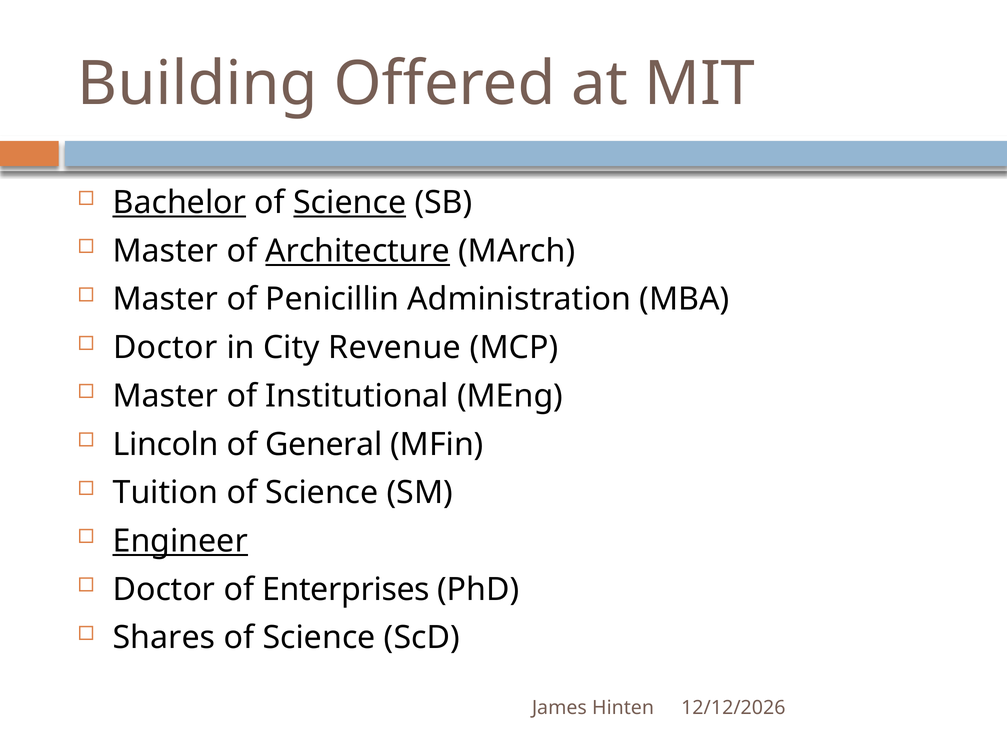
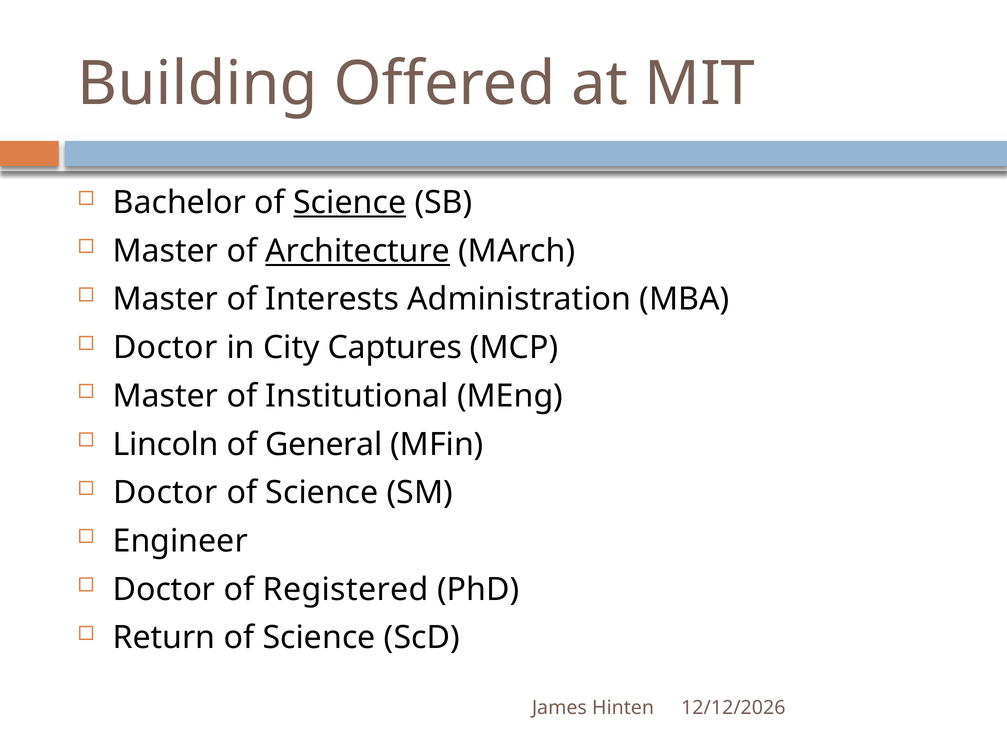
Bachelor underline: present -> none (179, 203)
Penicillin: Penicillin -> Interests (332, 299)
Revenue: Revenue -> Captures (395, 348)
Tuition: Tuition -> Doctor (165, 493)
Engineer underline: present -> none (180, 541)
Enterprises: Enterprises -> Registered (346, 590)
Shares: Shares -> Return (164, 638)
